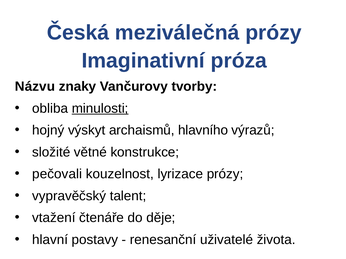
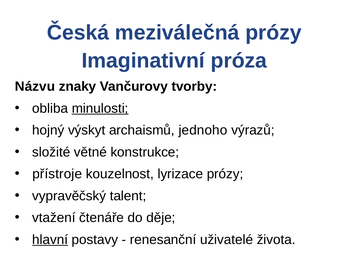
hlavního: hlavního -> jednoho (203, 130)
pečovali: pečovali -> přístroje (57, 174)
hlavní underline: none -> present (50, 240)
